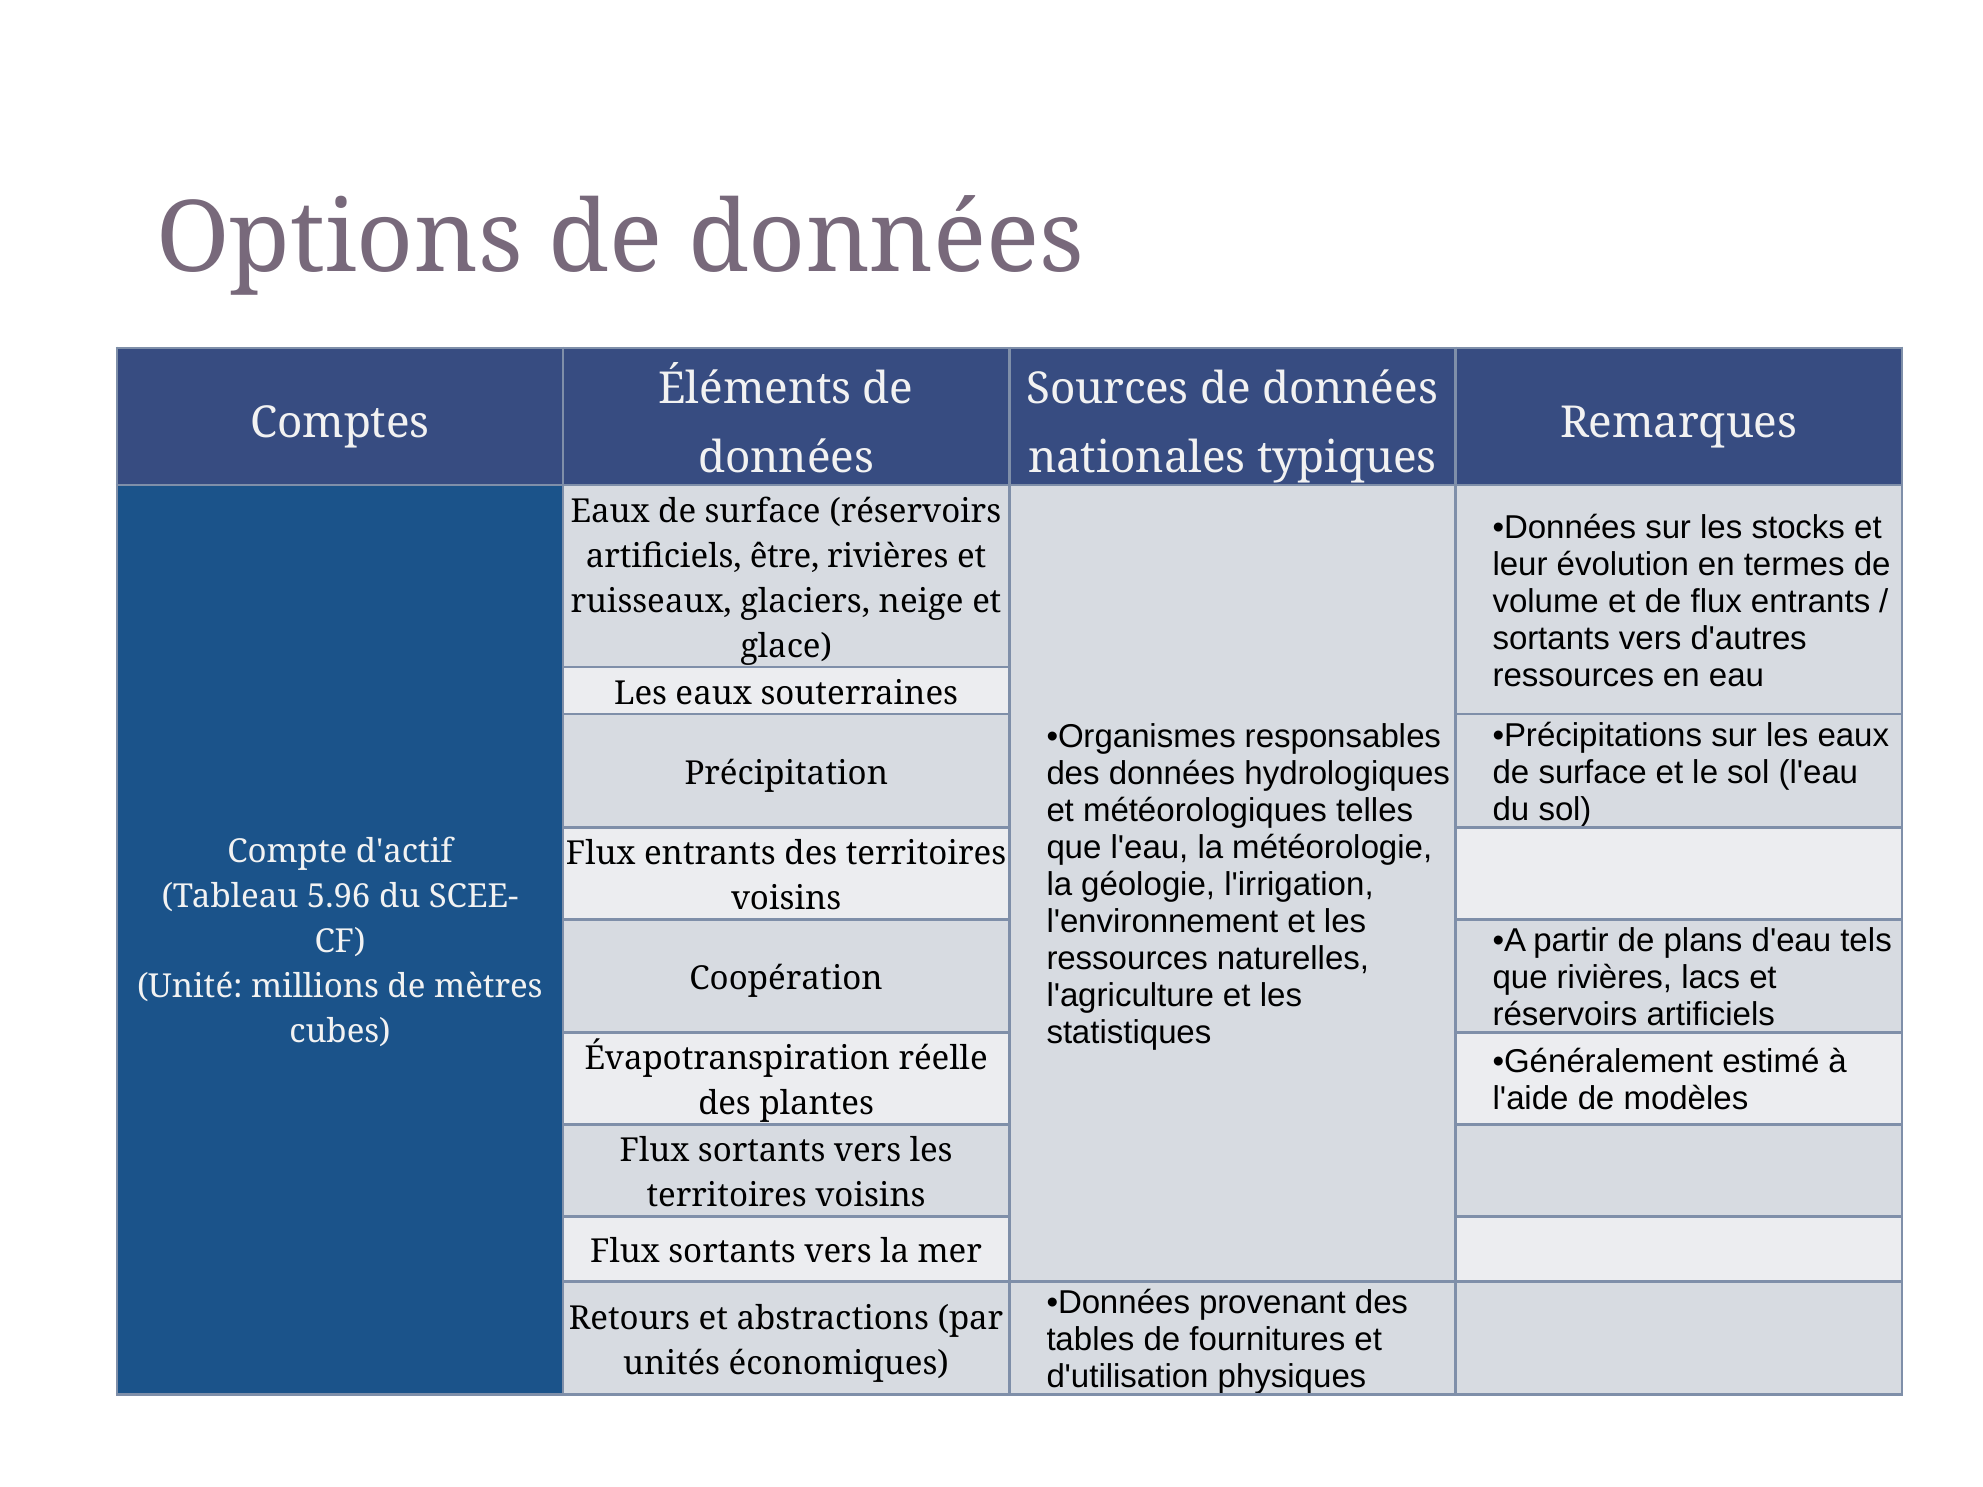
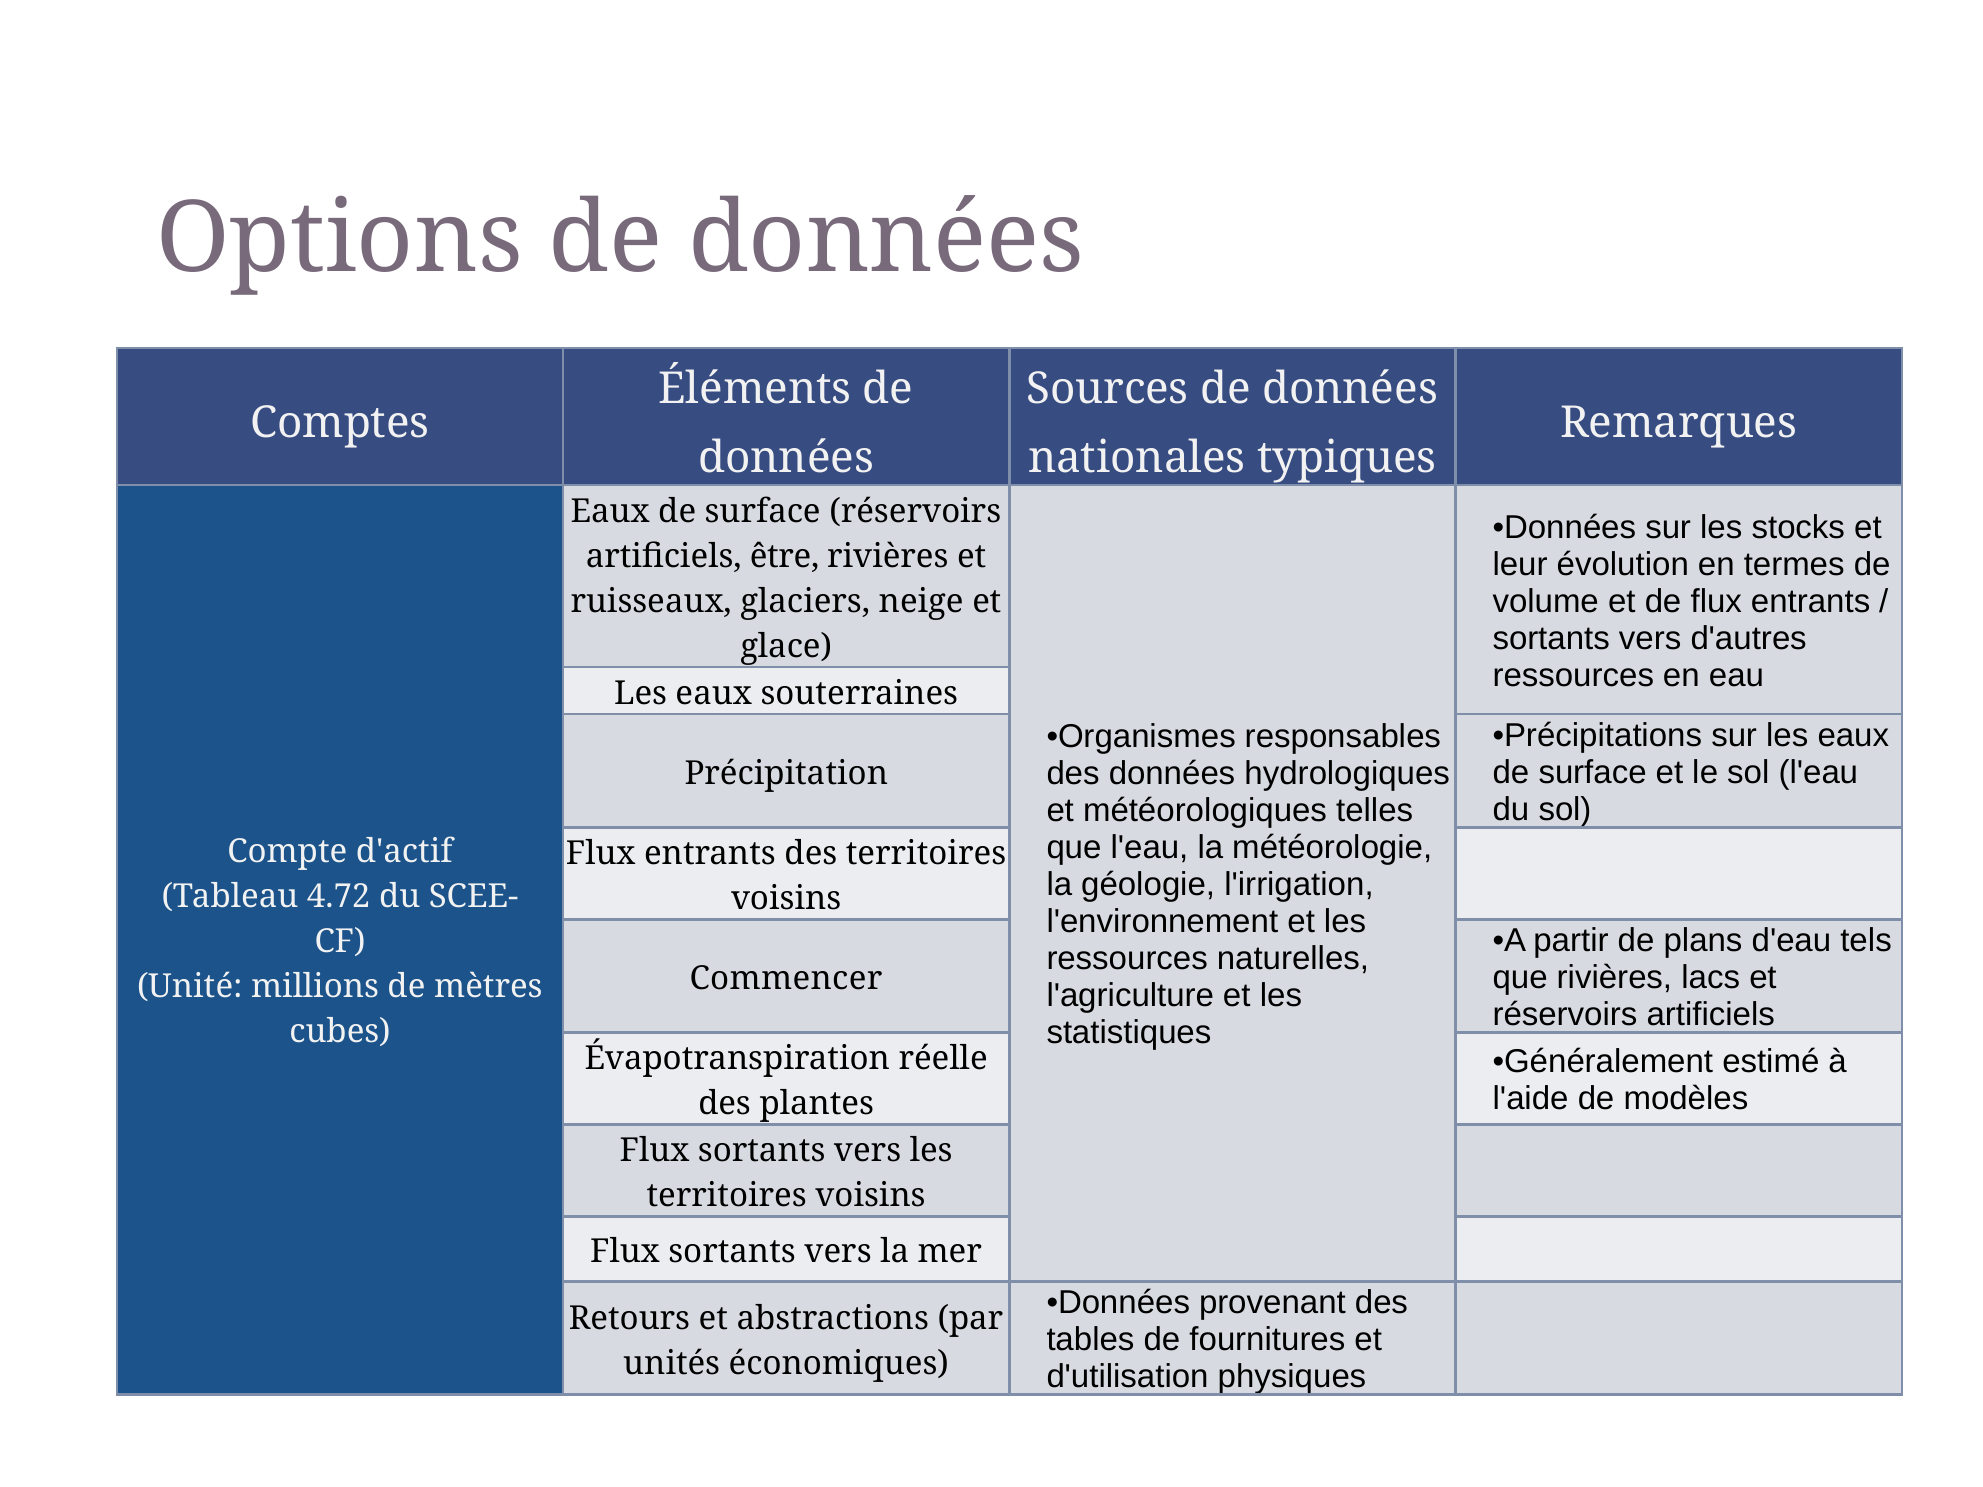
5.96: 5.96 -> 4.72 (339, 897)
Coopération: Coopération -> Commencer (786, 979)
